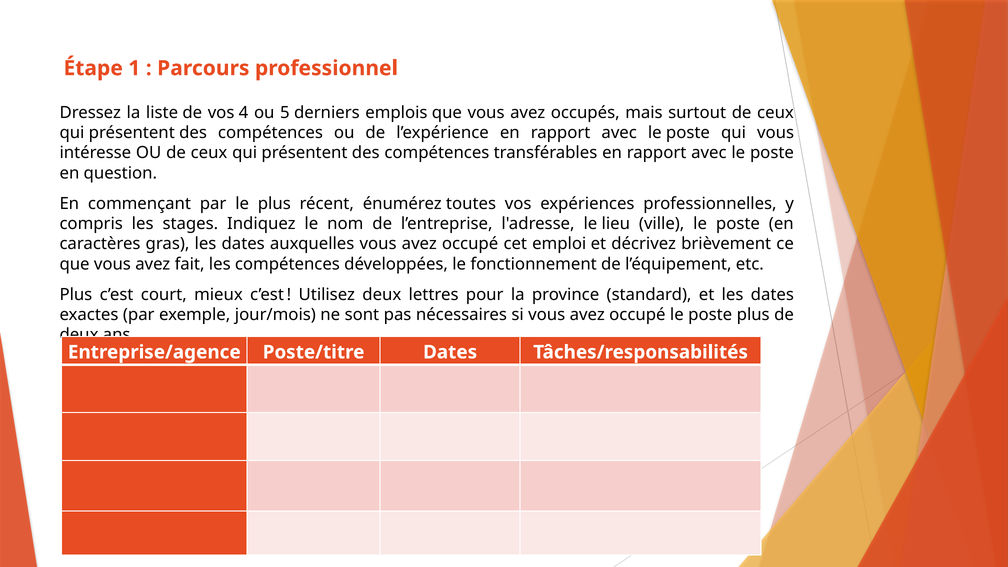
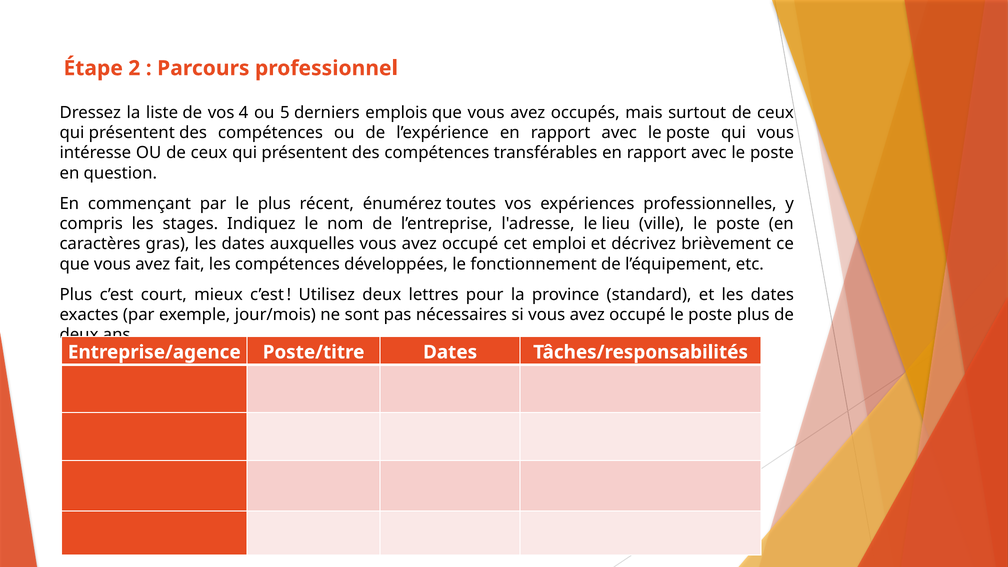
1: 1 -> 2 (134, 68)
